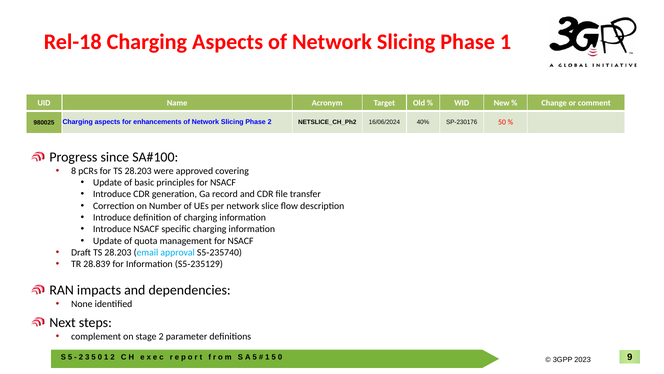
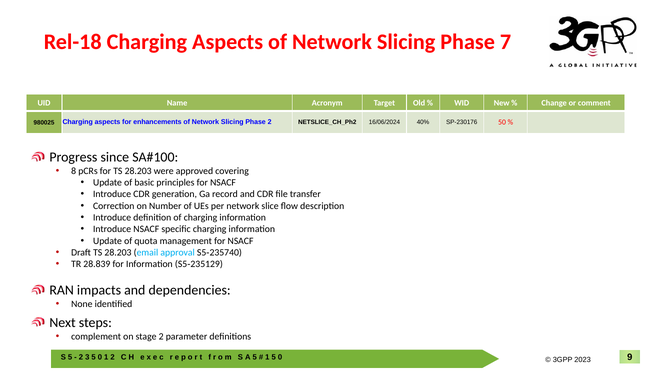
Phase 1: 1 -> 7 (506, 42)
